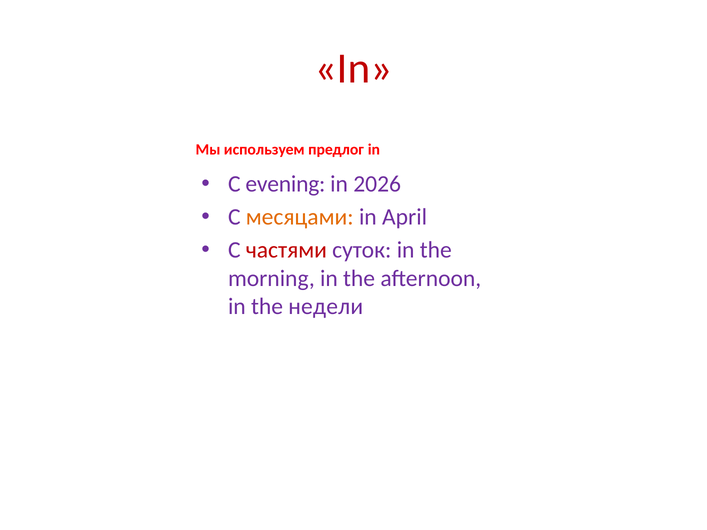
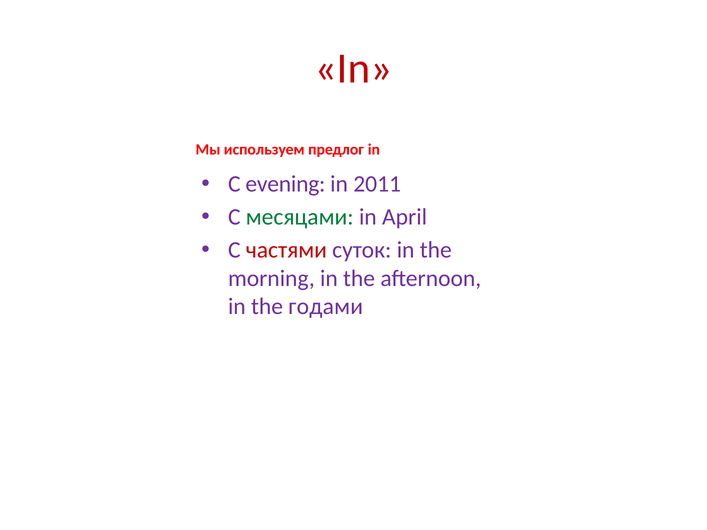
2026: 2026 -> 2011 (377, 184)
месяцами colour: orange -> green (300, 217)
недели: недели -> годами (326, 307)
